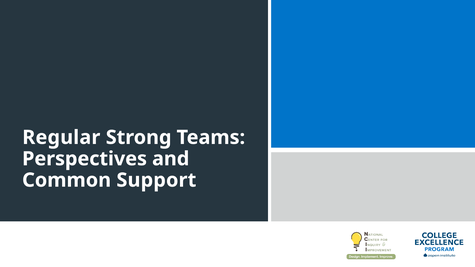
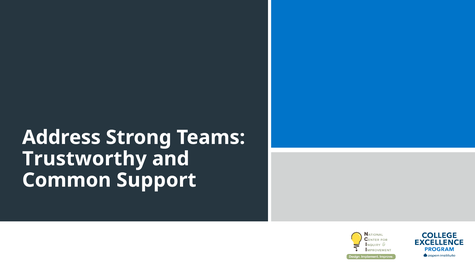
Regular: Regular -> Address (61, 138)
Perspectives: Perspectives -> Trustworthy (84, 159)
